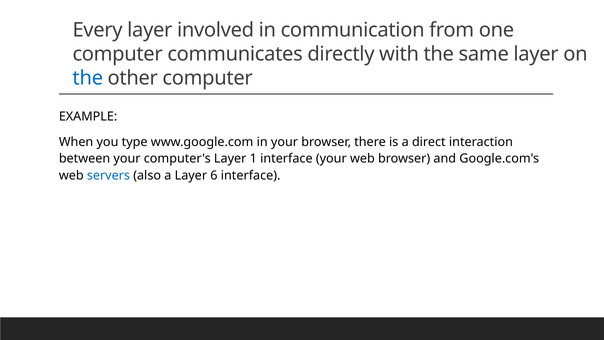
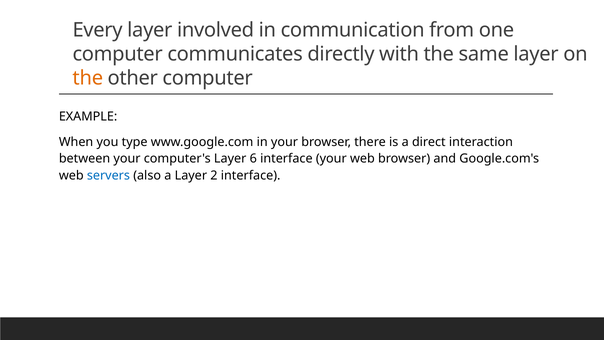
the colour: blue -> orange (88, 78)
1: 1 -> 6 (253, 159)
6: 6 -> 2 (214, 175)
